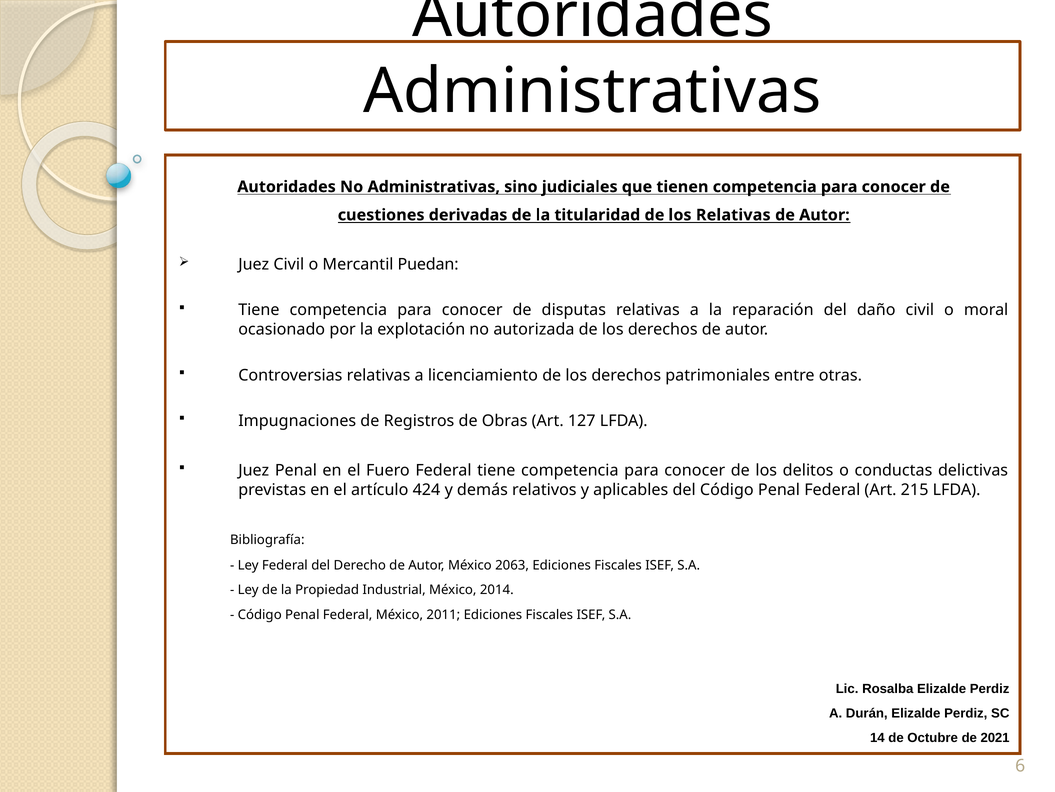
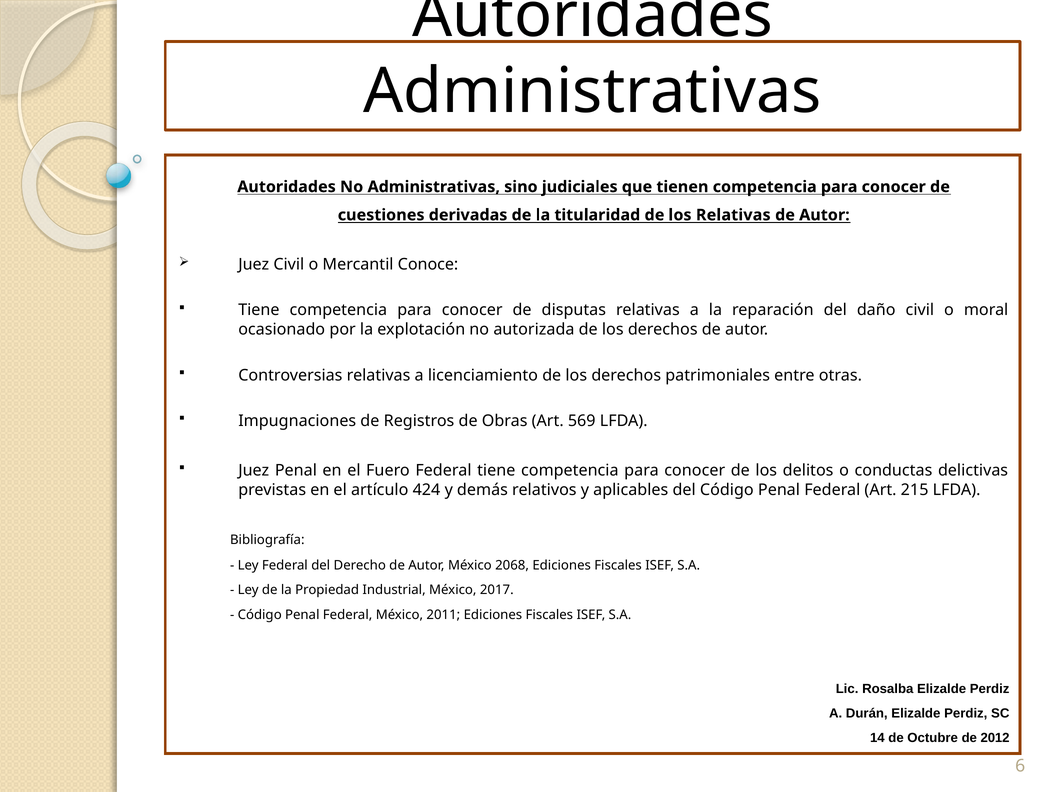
Puedan: Puedan -> Conoce (428, 264)
127: 127 -> 569 (582, 421)
2063: 2063 -> 2068 (512, 565)
2014: 2014 -> 2017 (497, 589)
2021: 2021 -> 2012 (995, 737)
